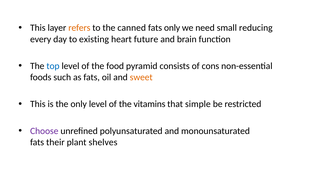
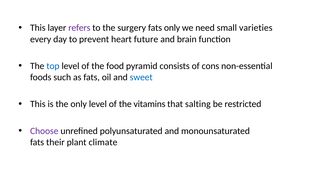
refers colour: orange -> purple (79, 28)
canned: canned -> surgery (132, 28)
reducing: reducing -> varieties (256, 28)
existing: existing -> prevent (94, 39)
sweet colour: orange -> blue (141, 77)
simple: simple -> salting (198, 104)
shelves: shelves -> climate (103, 142)
